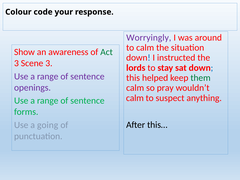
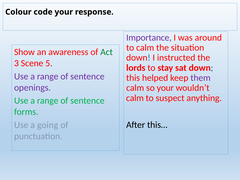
Worryingly: Worryingly -> Importance (149, 38)
Scene 3: 3 -> 5 (49, 63)
them colour: green -> purple (201, 78)
so pray: pray -> your (165, 88)
